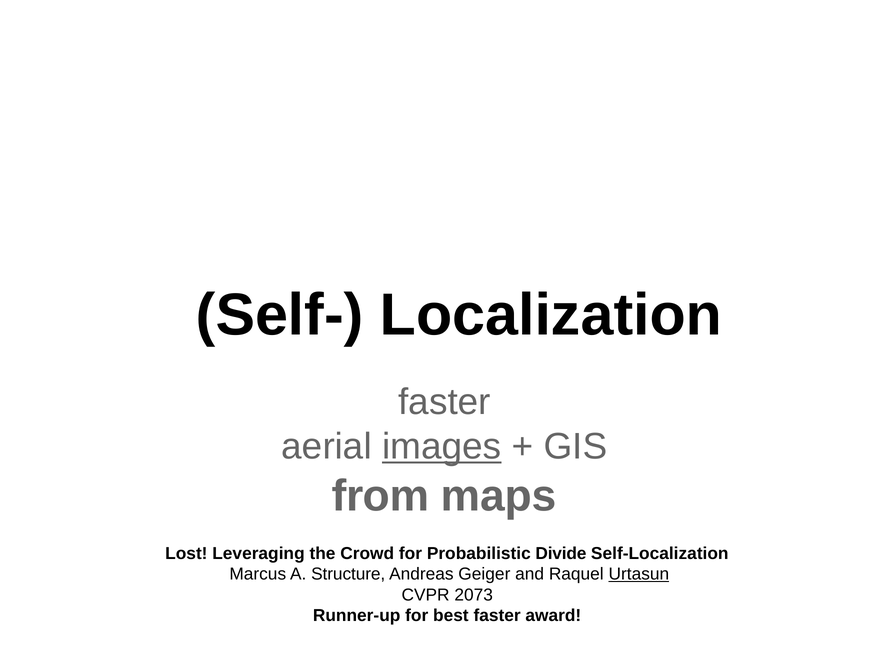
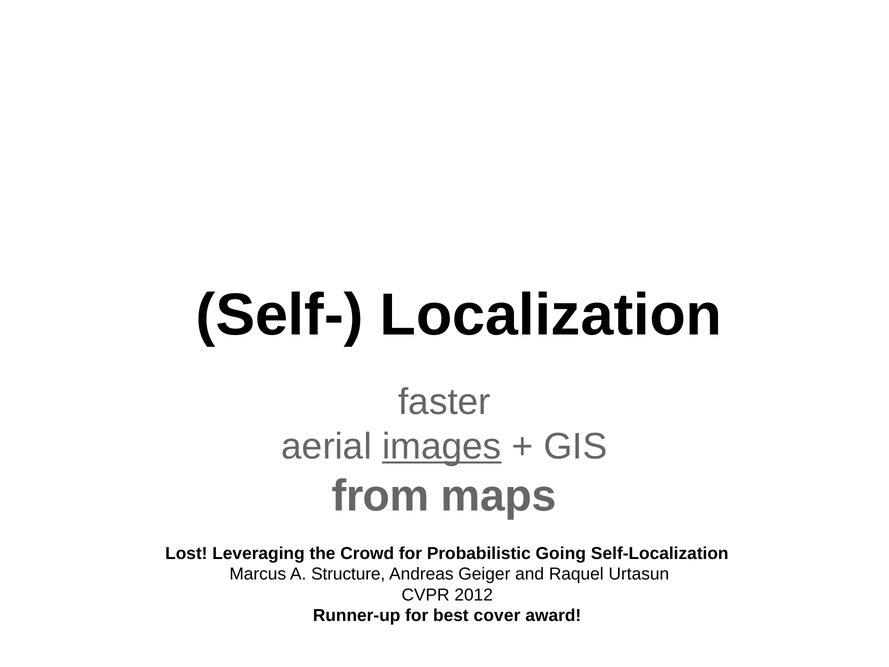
Divide: Divide -> Going (561, 553)
Urtasun underline: present -> none (639, 574)
2073: 2073 -> 2012 (474, 595)
best faster: faster -> cover (497, 616)
